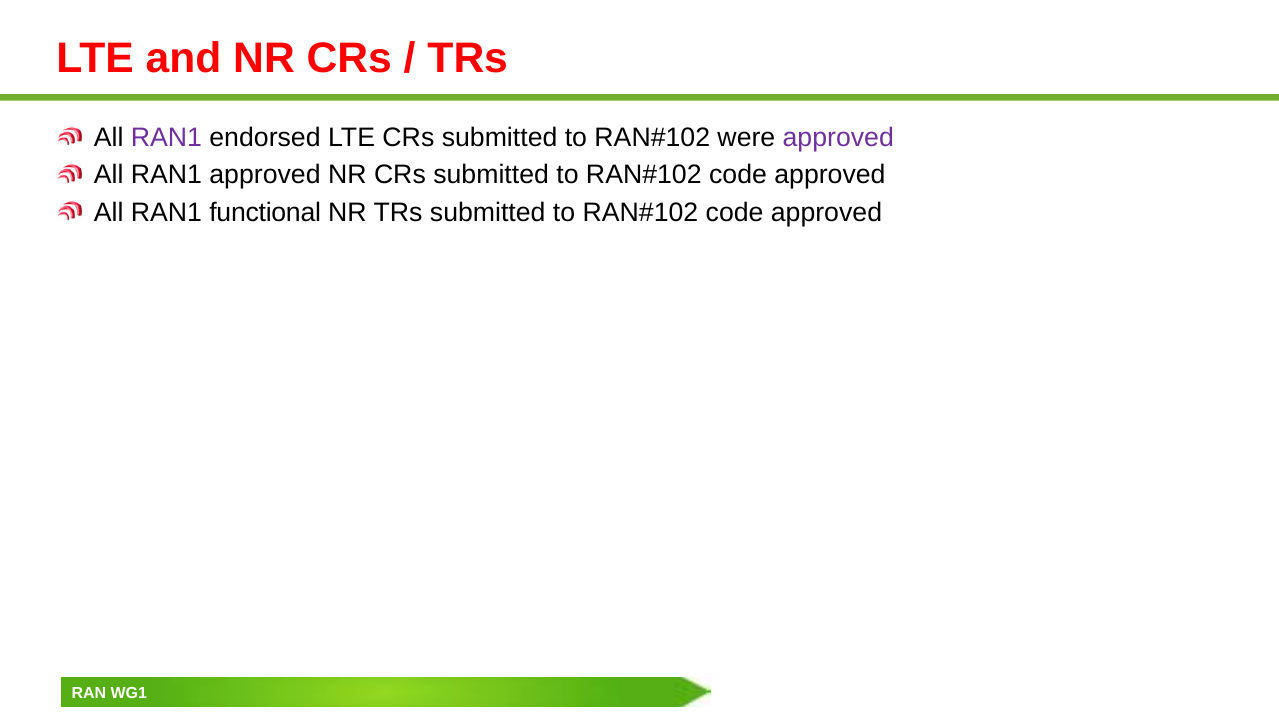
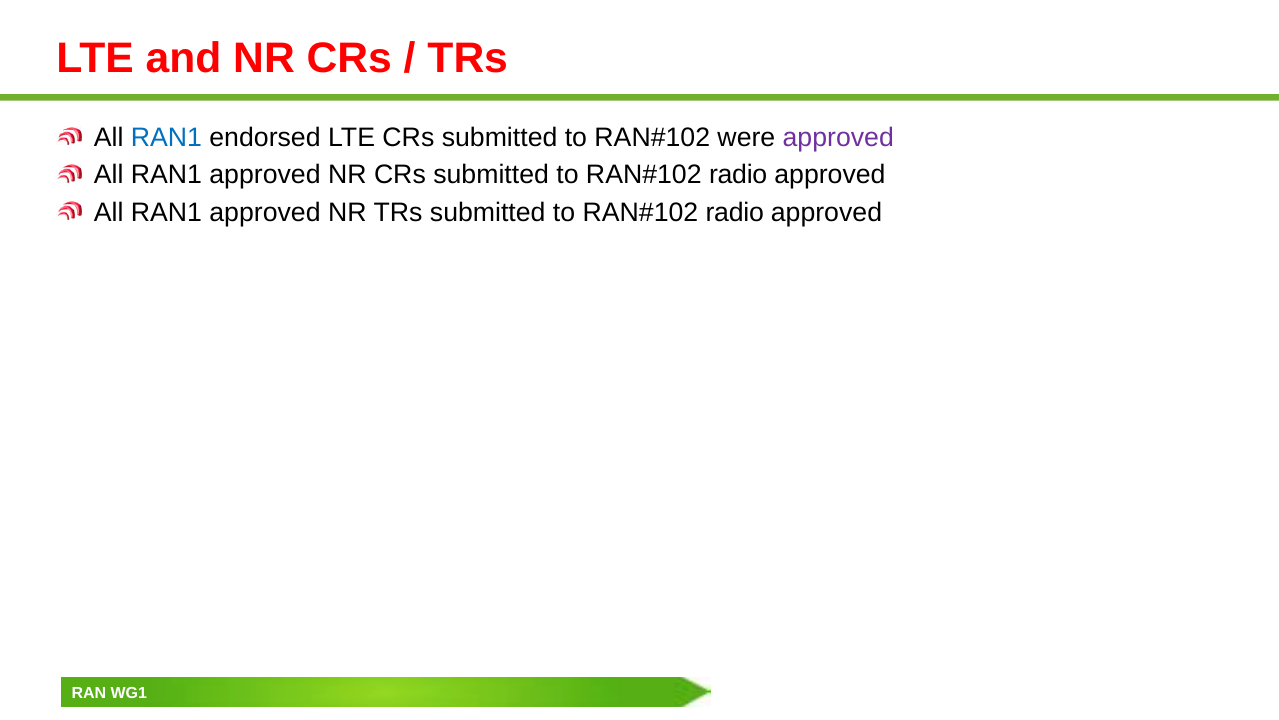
RAN1 colour: purple -> blue (166, 137)
code: code -> radio (738, 175)
functional: functional -> approved (265, 212)
code: code -> radio (735, 212)
